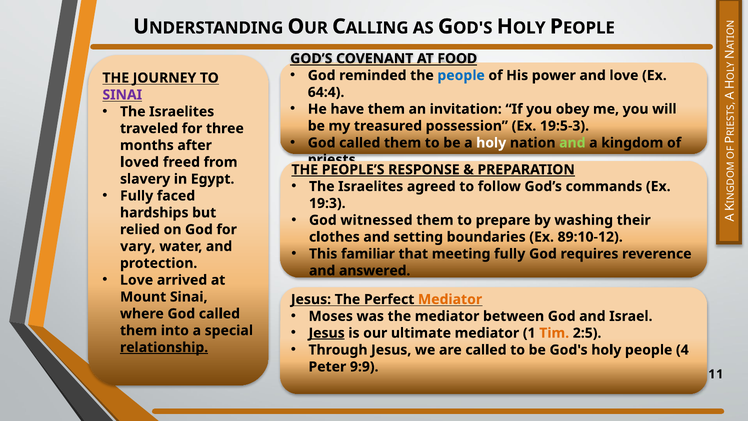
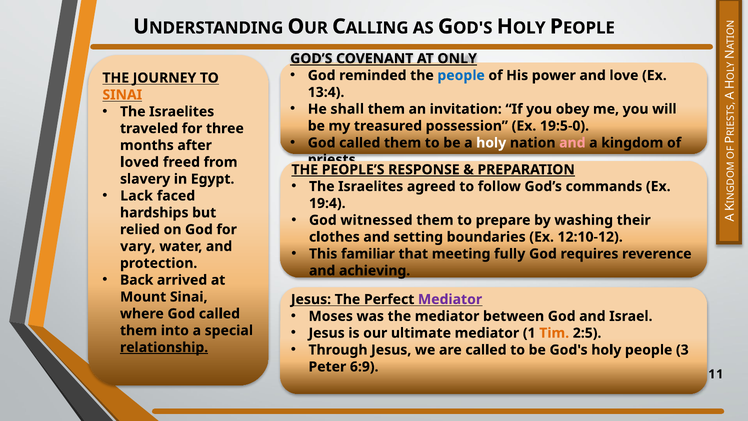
FOOD: FOOD -> ONLY (457, 59)
64:4: 64:4 -> 13:4 (326, 92)
SINAI colour: purple -> orange (122, 95)
have: have -> shall (347, 109)
19:5-3: 19:5-3 -> 19:5-0 (564, 126)
and colour: light green -> pink (572, 143)
Fully: Fully -> Lack (137, 196)
19:3: 19:3 -> 19:4 (327, 203)
89:10-12: 89:10-12 -> 12:10-12 (590, 237)
answered: answered -> achieving (375, 271)
Love: Love -> Back (137, 280)
Mediator colour: orange -> purple (450, 299)
Jesus underline: present -> none (327, 333)
4: 4 -> 3 (682, 350)
9:9: 9:9 -> 6:9 (364, 367)
